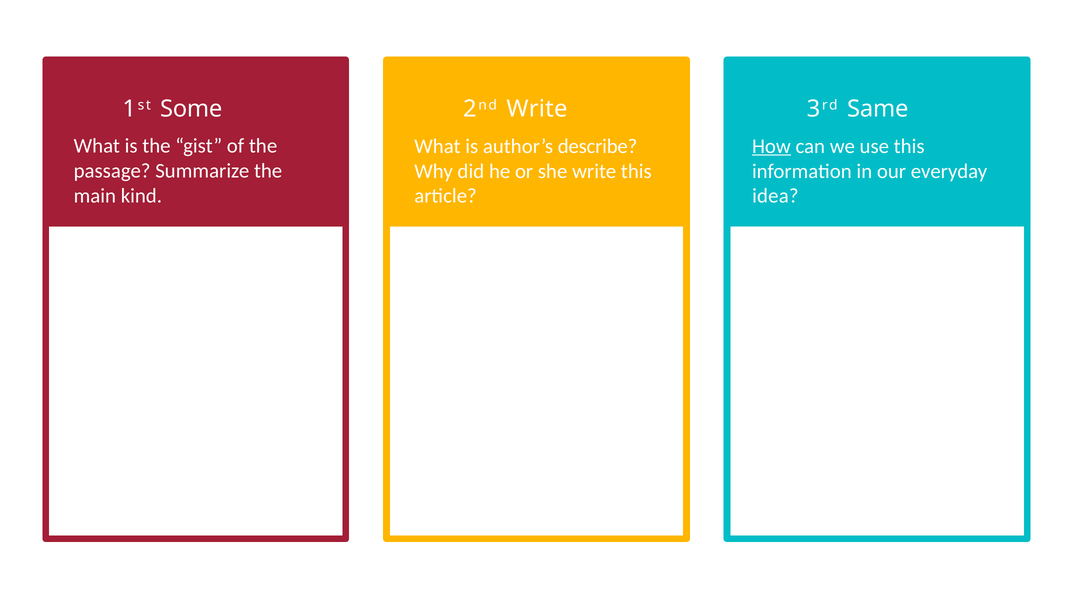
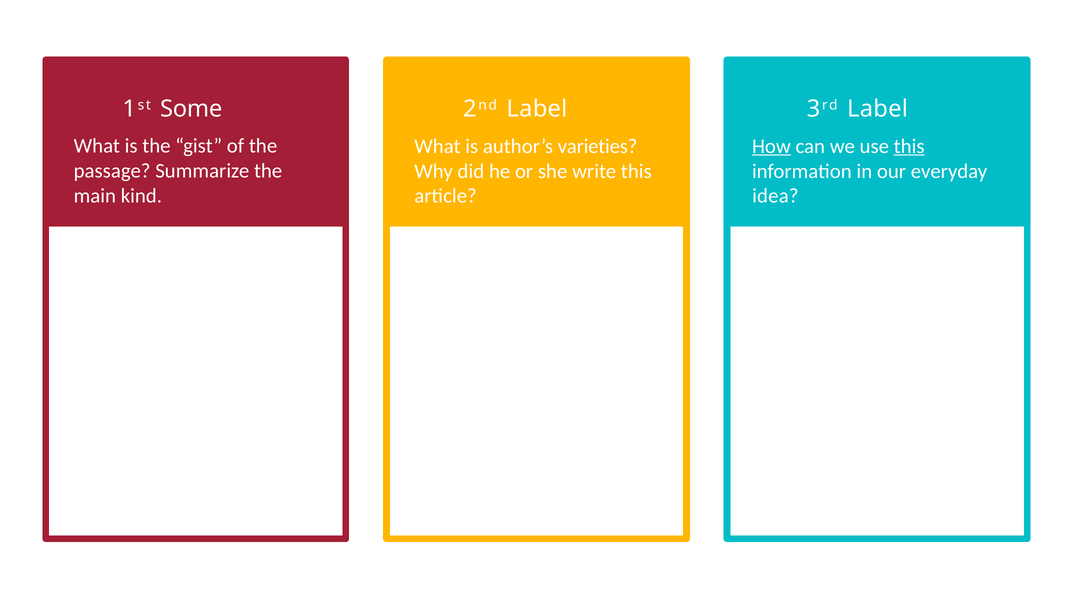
2nd Write: Write -> Label (537, 109)
3rd Same: Same -> Label (878, 109)
describe: describe -> varieties (598, 146)
this underline: none -> present (909, 146)
